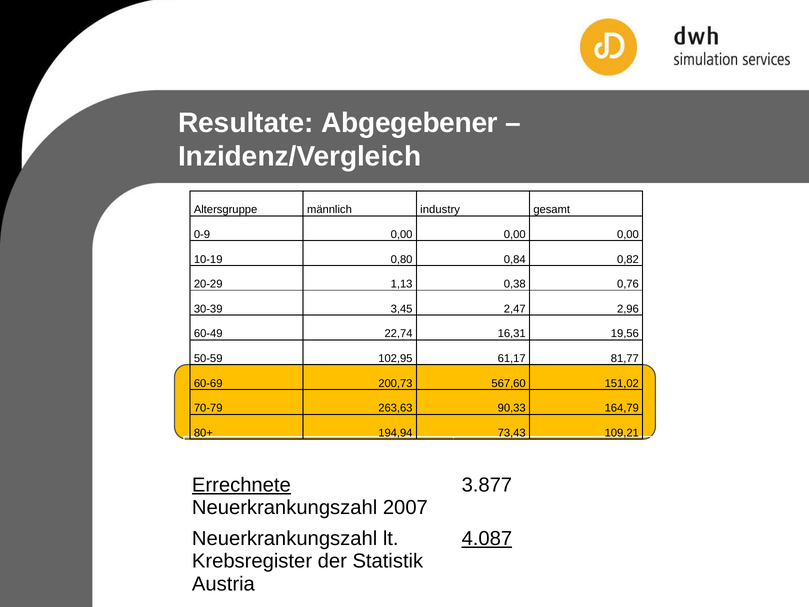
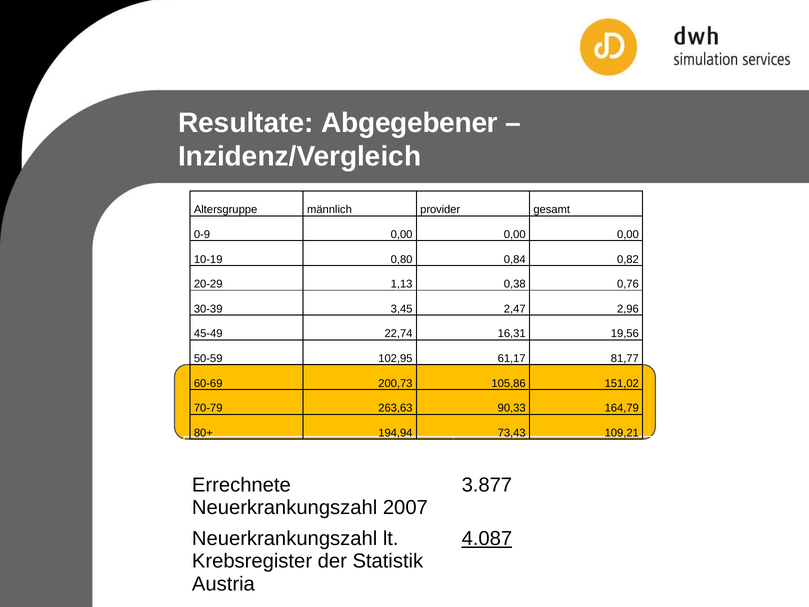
industry: industry -> provider (440, 210)
60-49: 60-49 -> 45-49 (208, 334)
567,60: 567,60 -> 105,86 (509, 383)
Errechnete underline: present -> none (241, 485)
